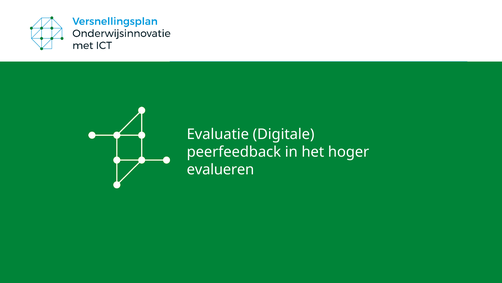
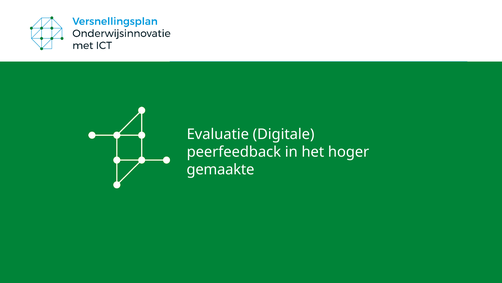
evalueren: evalueren -> gemaakte (220, 169)
